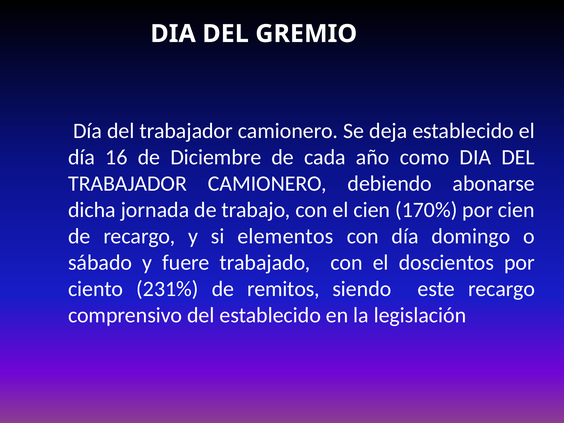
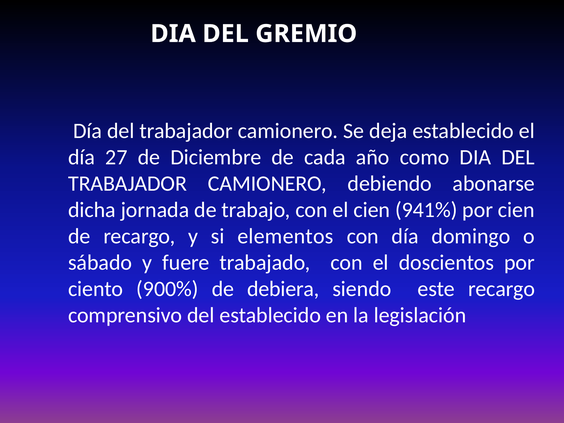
16: 16 -> 27 (116, 157)
170%: 170% -> 941% (426, 210)
231%: 231% -> 900% (167, 289)
remitos: remitos -> debiera (283, 289)
